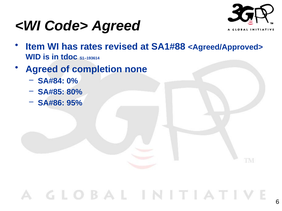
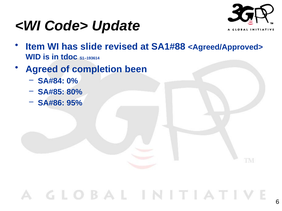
Code> Agreed: Agreed -> Update (116, 26)
rates: rates -> slide (91, 47)
none: none -> been (136, 69)
